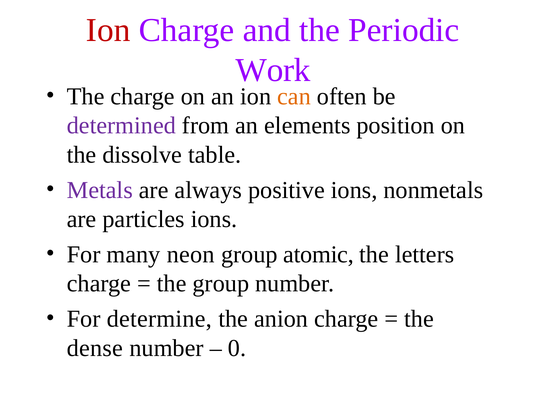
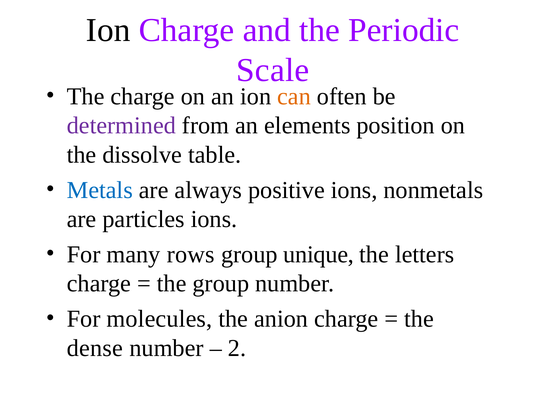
Ion colour: red -> black (108, 30)
Work: Work -> Scale (273, 70)
Metals colour: purple -> blue (100, 190)
neon: neon -> rows (191, 254)
atomic: atomic -> unique (319, 254)
determine: determine -> molecules (159, 318)
0: 0 -> 2 (237, 348)
